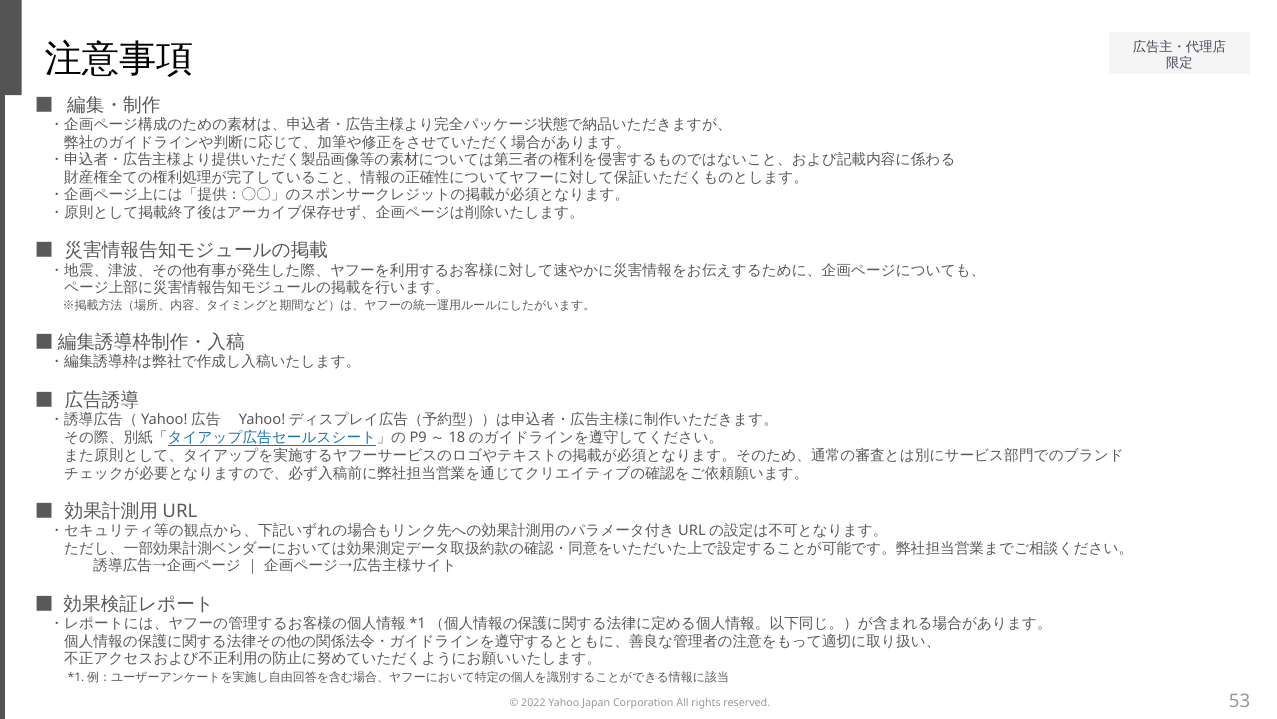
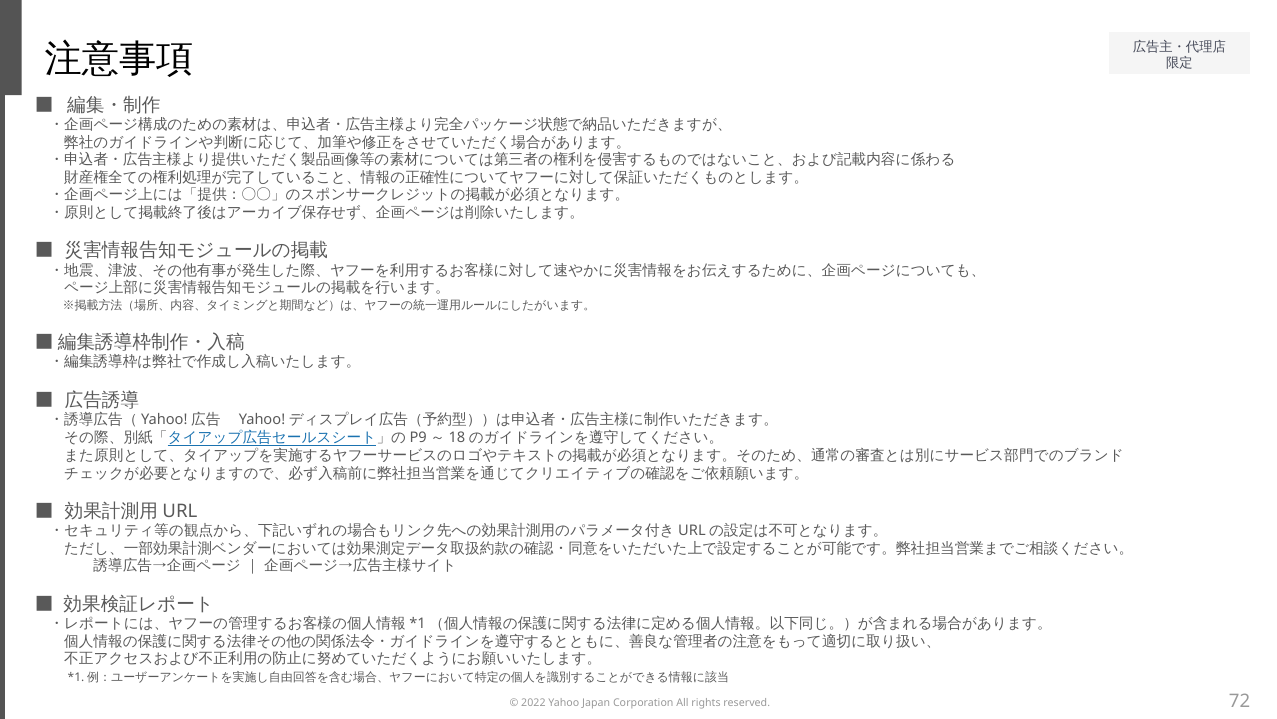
53: 53 -> 72 (1240, 701)
